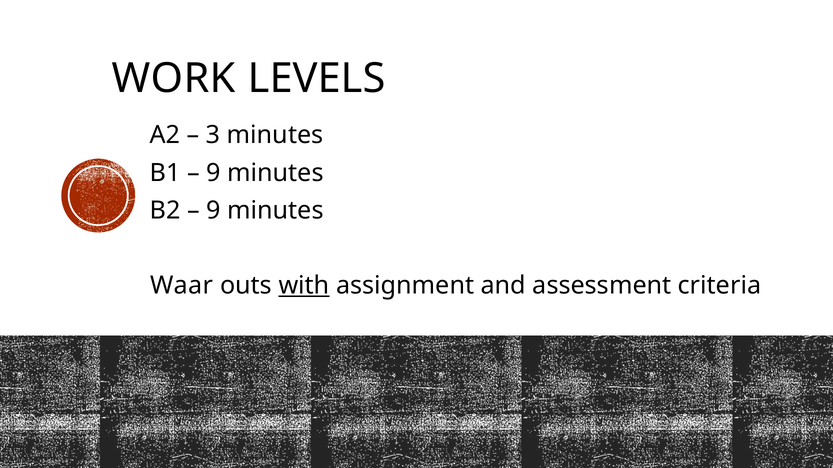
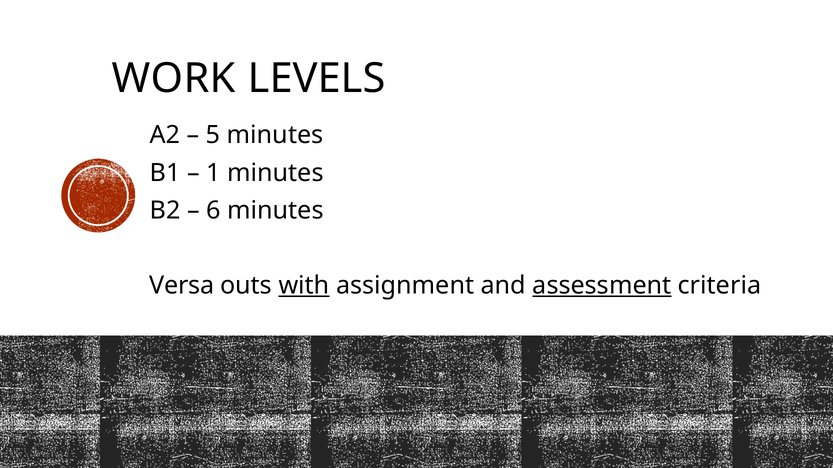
3: 3 -> 5 (213, 135)
9: 9 -> 1 (213, 173)
9: 9 -> 6 (213, 211)
Waar: Waar -> Versa (182, 286)
assessment underline: none -> present (602, 286)
